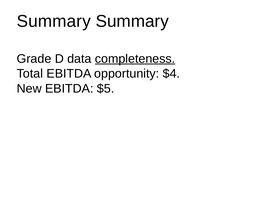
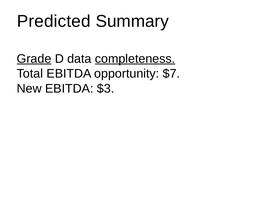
Summary: Summary -> Predicted (54, 21)
Grade underline: none -> present (34, 59)
$4: $4 -> $7 (171, 74)
$5: $5 -> $3 (106, 89)
